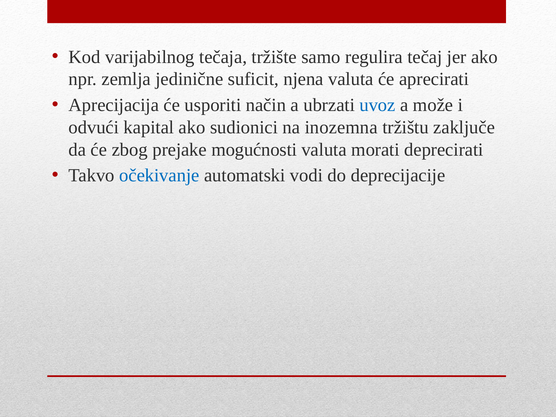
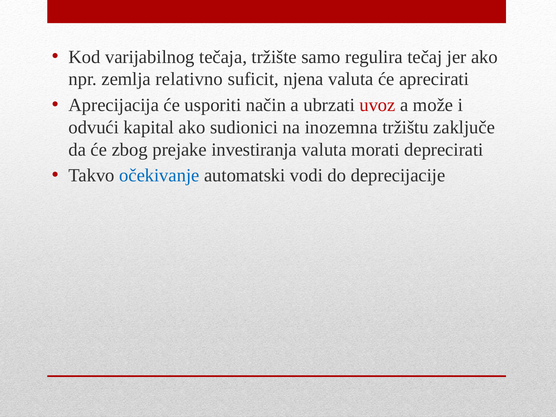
jedinične: jedinične -> relativno (189, 79)
uvoz colour: blue -> red (377, 105)
mogućnosti: mogućnosti -> investiranja (254, 150)
